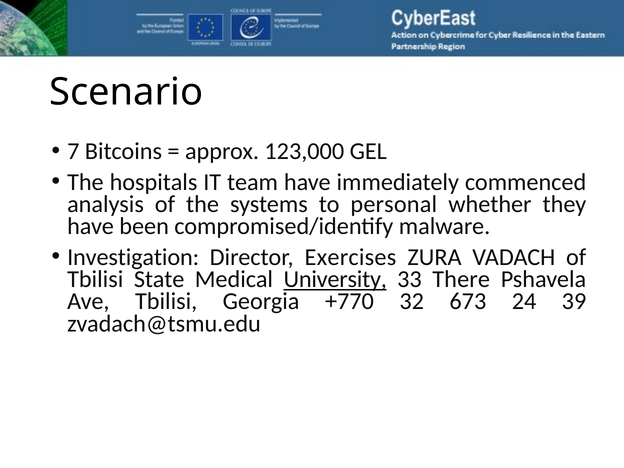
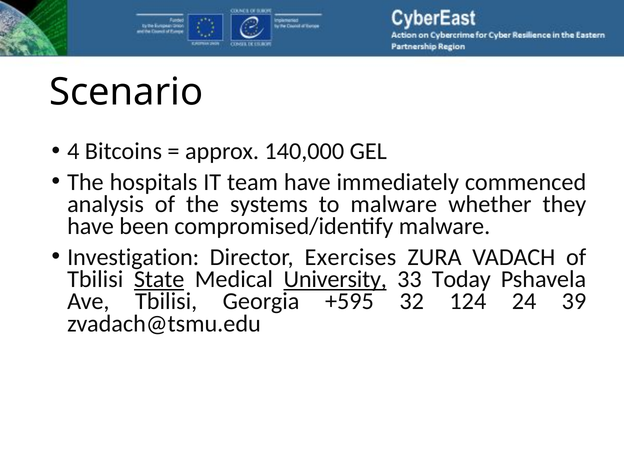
7: 7 -> 4 (73, 151)
123,000: 123,000 -> 140,000 (304, 151)
to personal: personal -> malware (394, 204)
State underline: none -> present (159, 279)
There: There -> Today (461, 279)
+770: +770 -> +595 (349, 301)
673: 673 -> 124 (468, 301)
